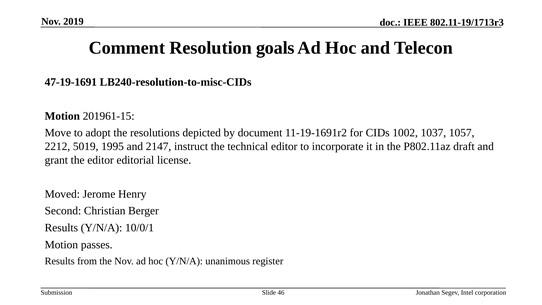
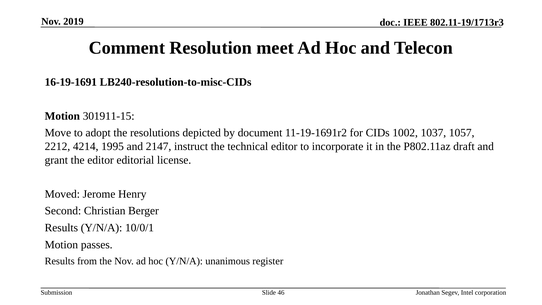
goals: goals -> meet (275, 48)
47-19-1691: 47-19-1691 -> 16-19-1691 (71, 82)
201961-15: 201961-15 -> 301911-15 (109, 116)
5019: 5019 -> 4214 (86, 146)
